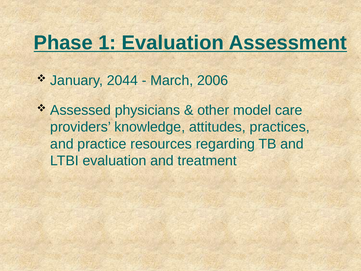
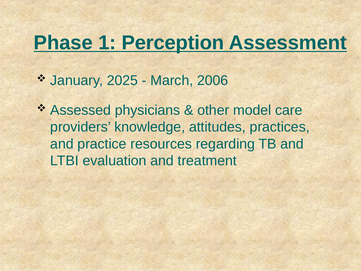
1 Evaluation: Evaluation -> Perception (173, 43)
2044: 2044 -> 2025 (122, 80)
